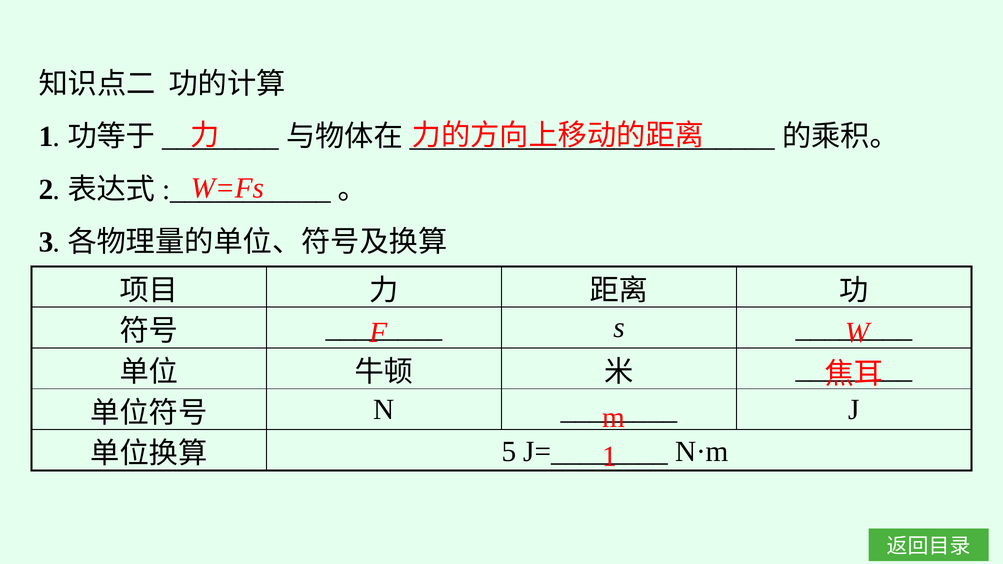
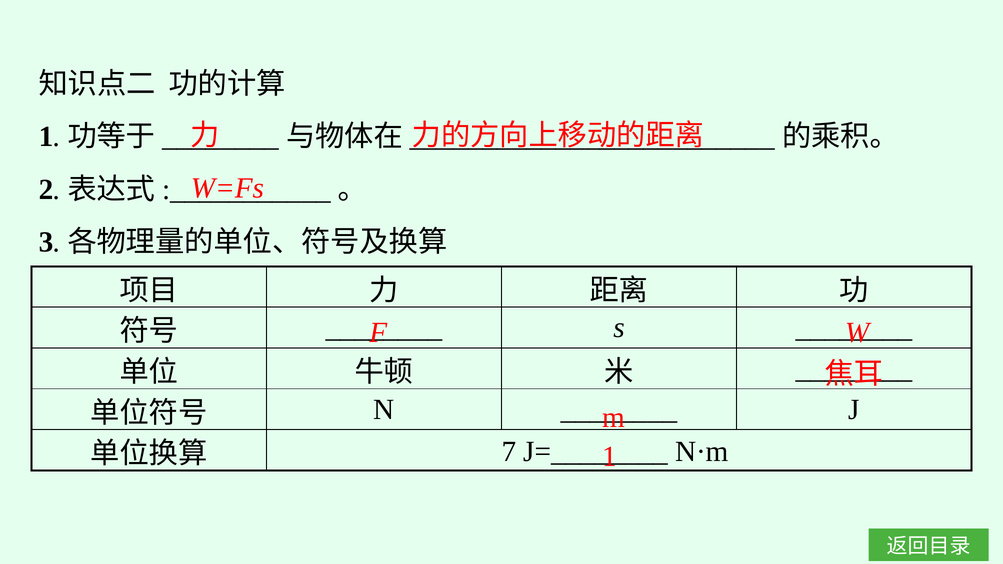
5: 5 -> 7 (509, 452)
